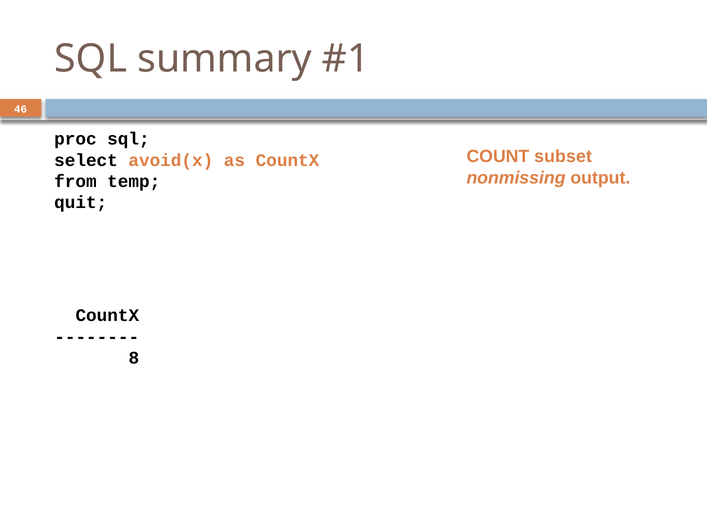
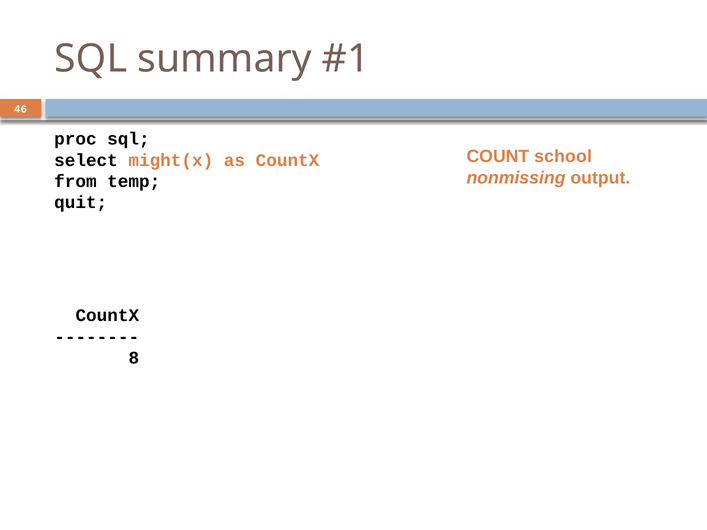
subset: subset -> school (563, 157)
avoid(x: avoid(x -> might(x (171, 160)
